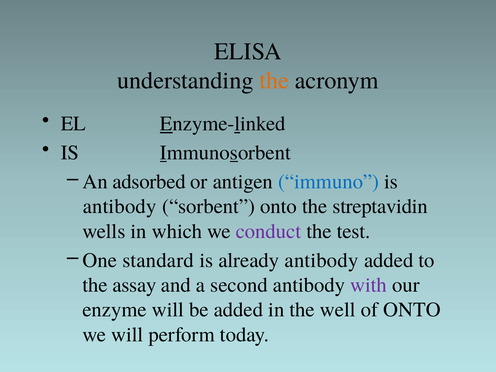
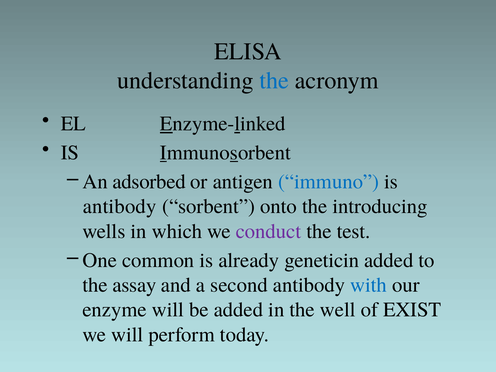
the colour: orange -> blue (274, 81)
streptavidin: streptavidin -> introducing (380, 206)
standard: standard -> common (158, 260)
already antibody: antibody -> geneticin (322, 260)
with colour: purple -> blue (369, 285)
of ONTO: ONTO -> EXIST (412, 310)
